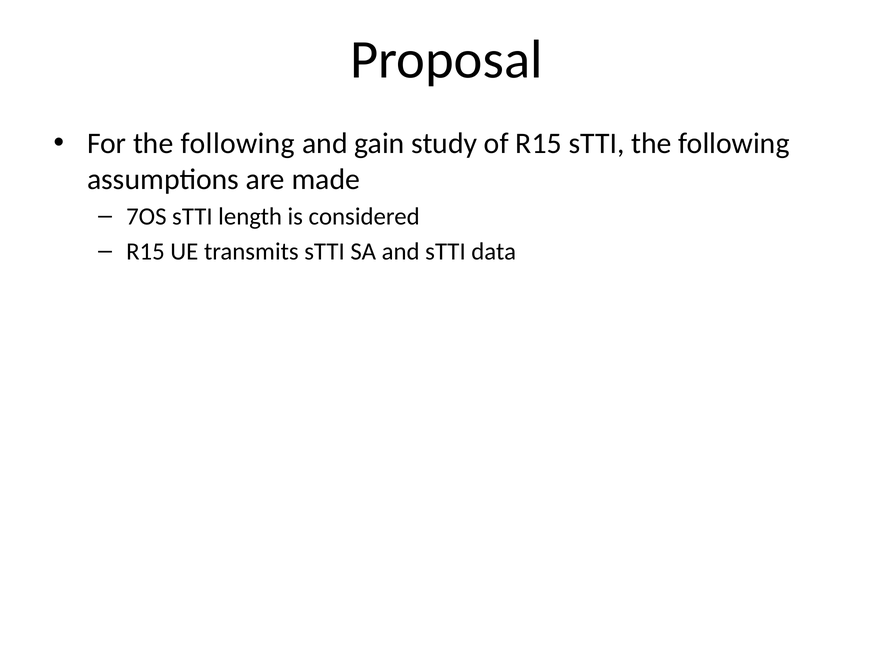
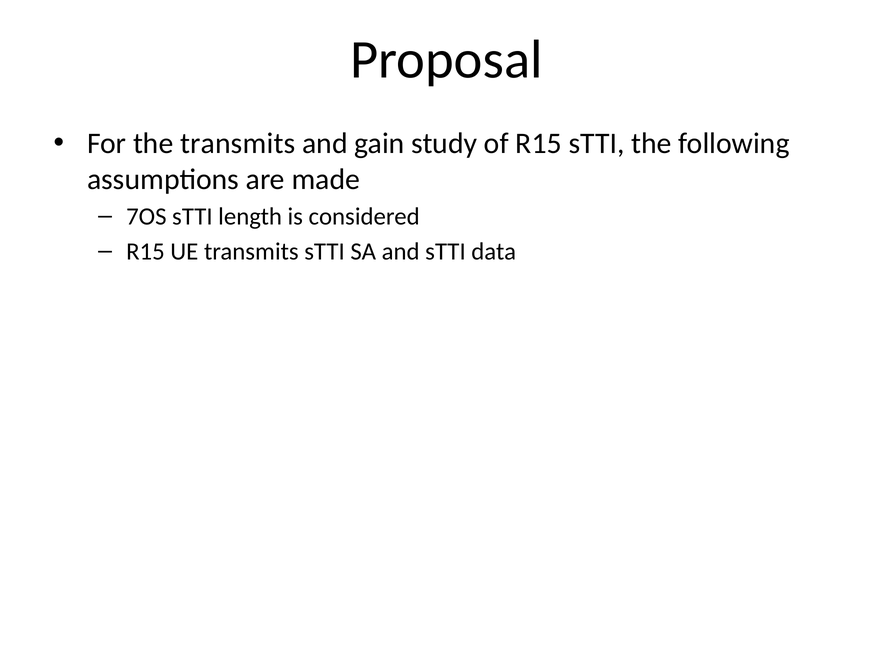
For the following: following -> transmits (238, 143)
